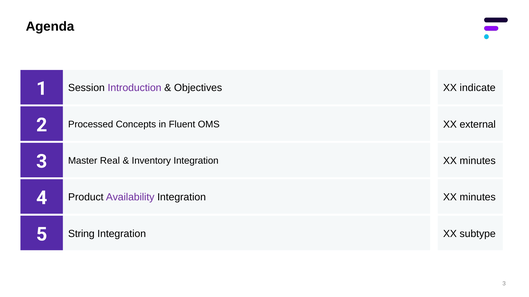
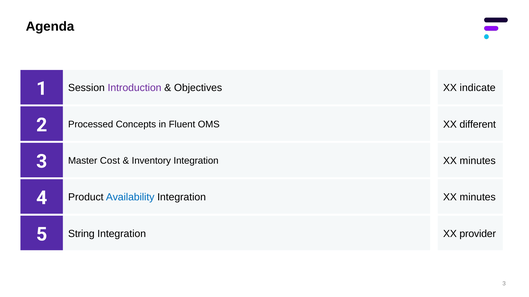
external: external -> different (478, 125)
Real: Real -> Cost (110, 161)
Availability colour: purple -> blue (130, 198)
subtype: subtype -> provider (478, 234)
